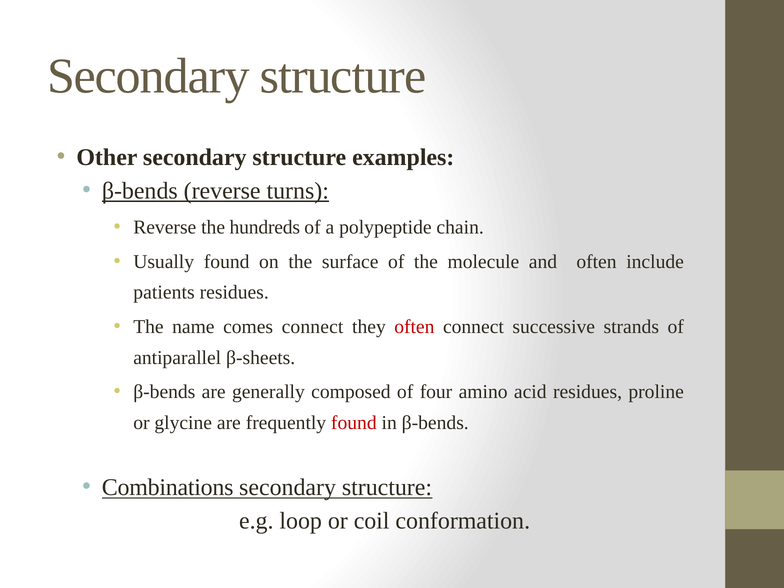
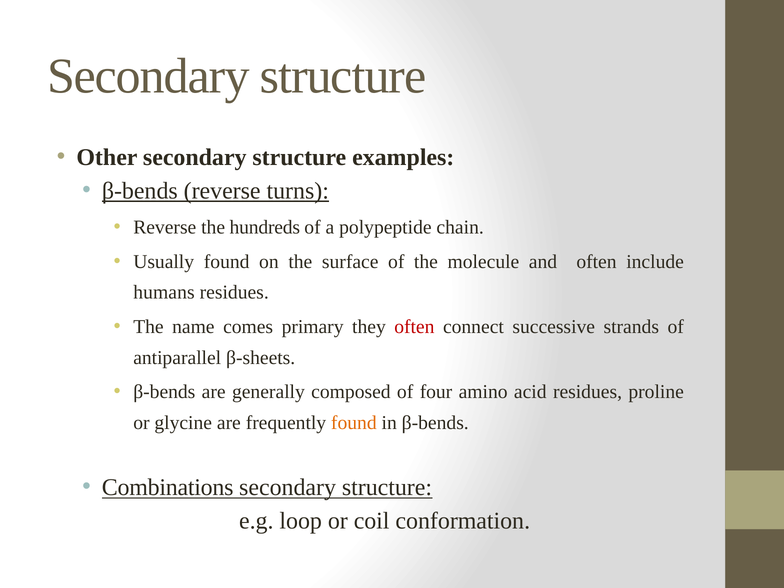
patients: patients -> humans (164, 293)
comes connect: connect -> primary (313, 327)
found colour: red -> orange (354, 423)
